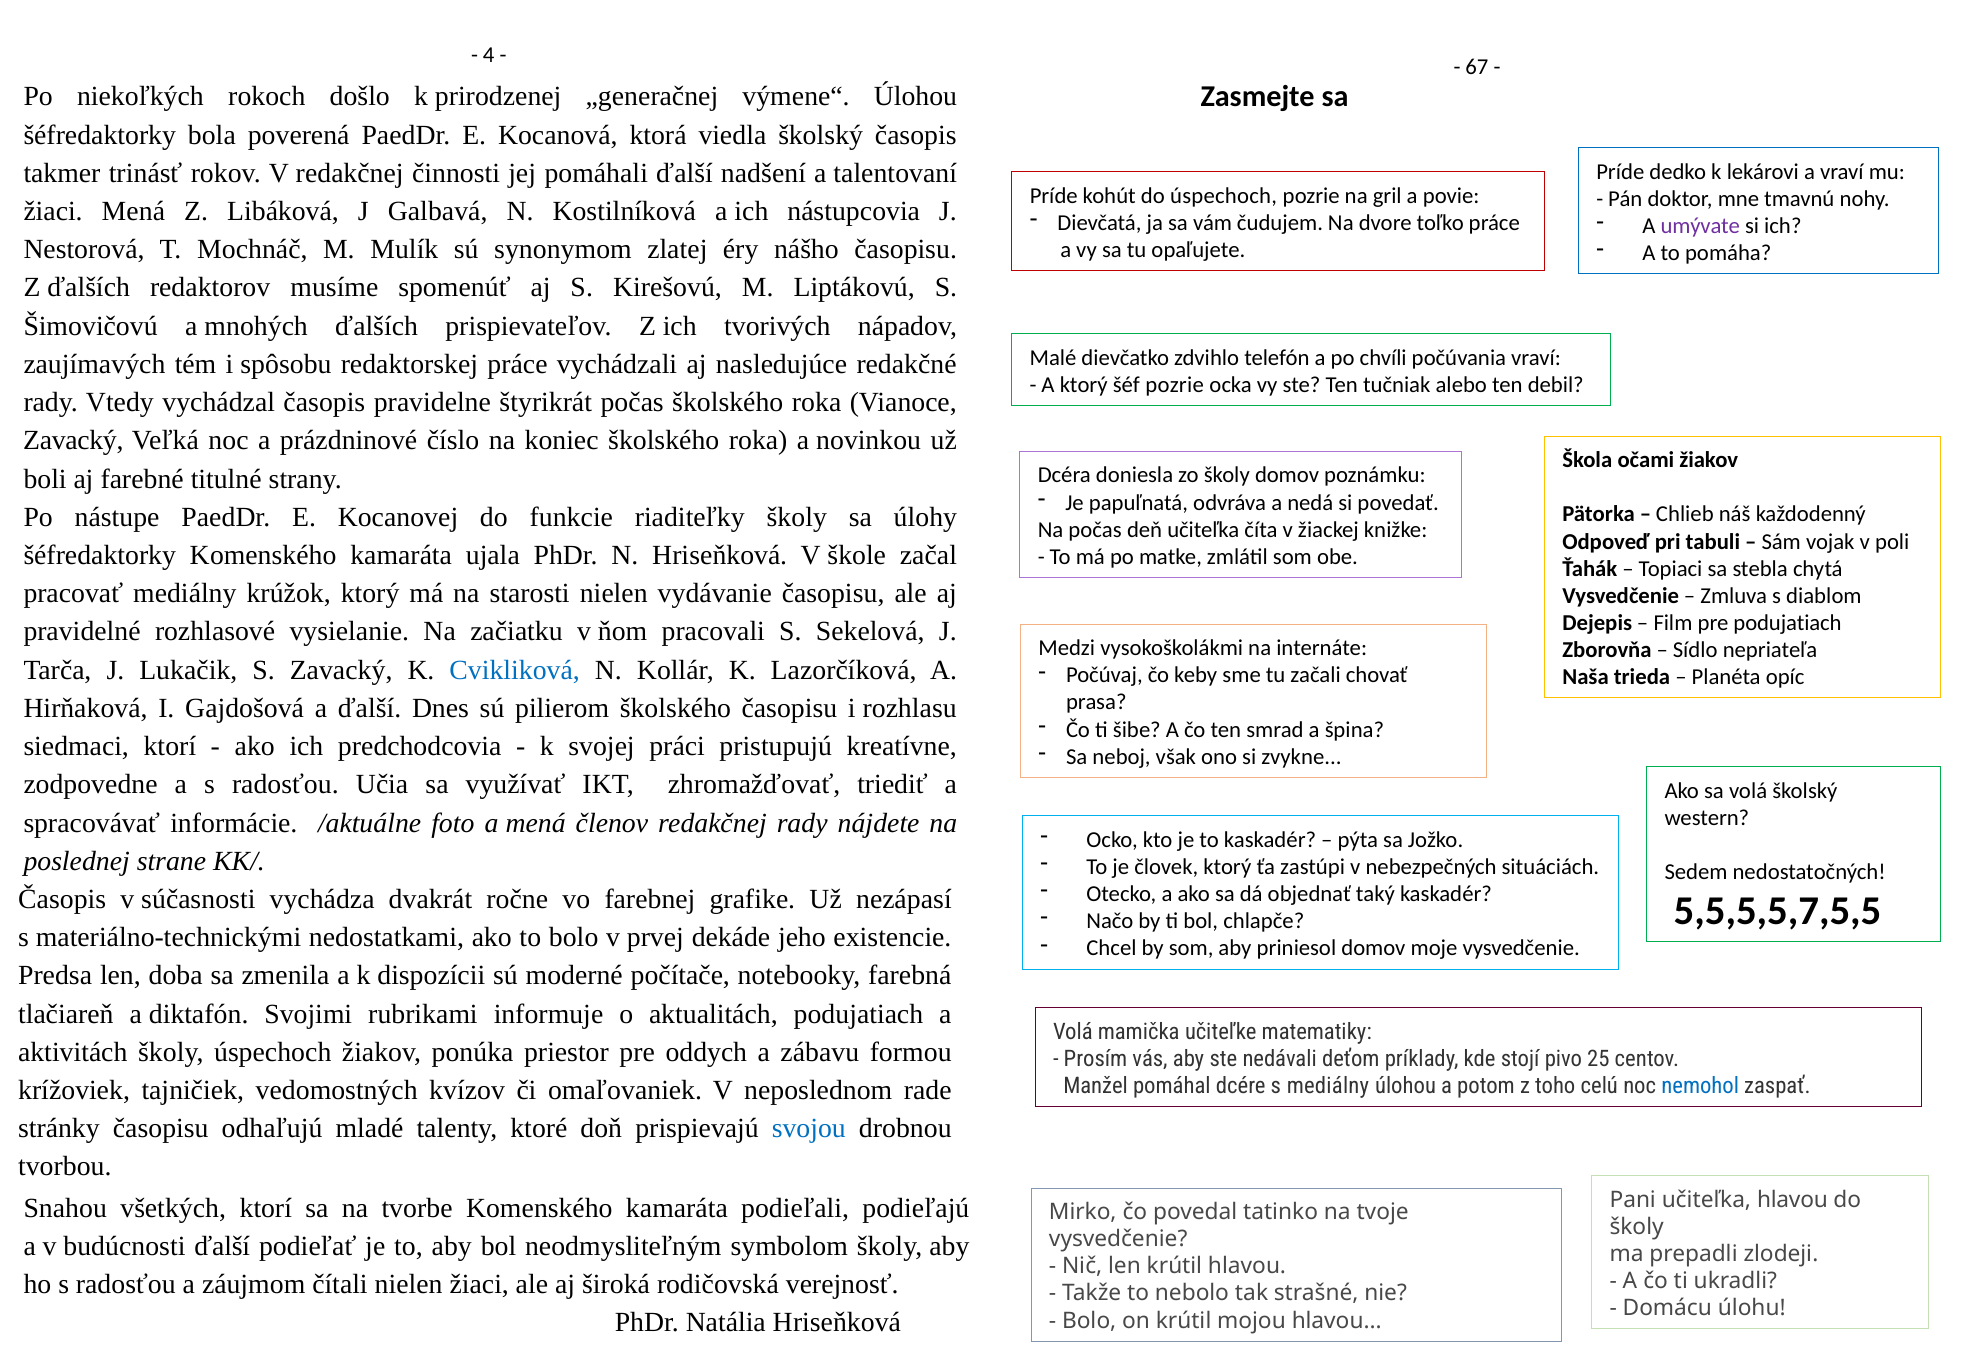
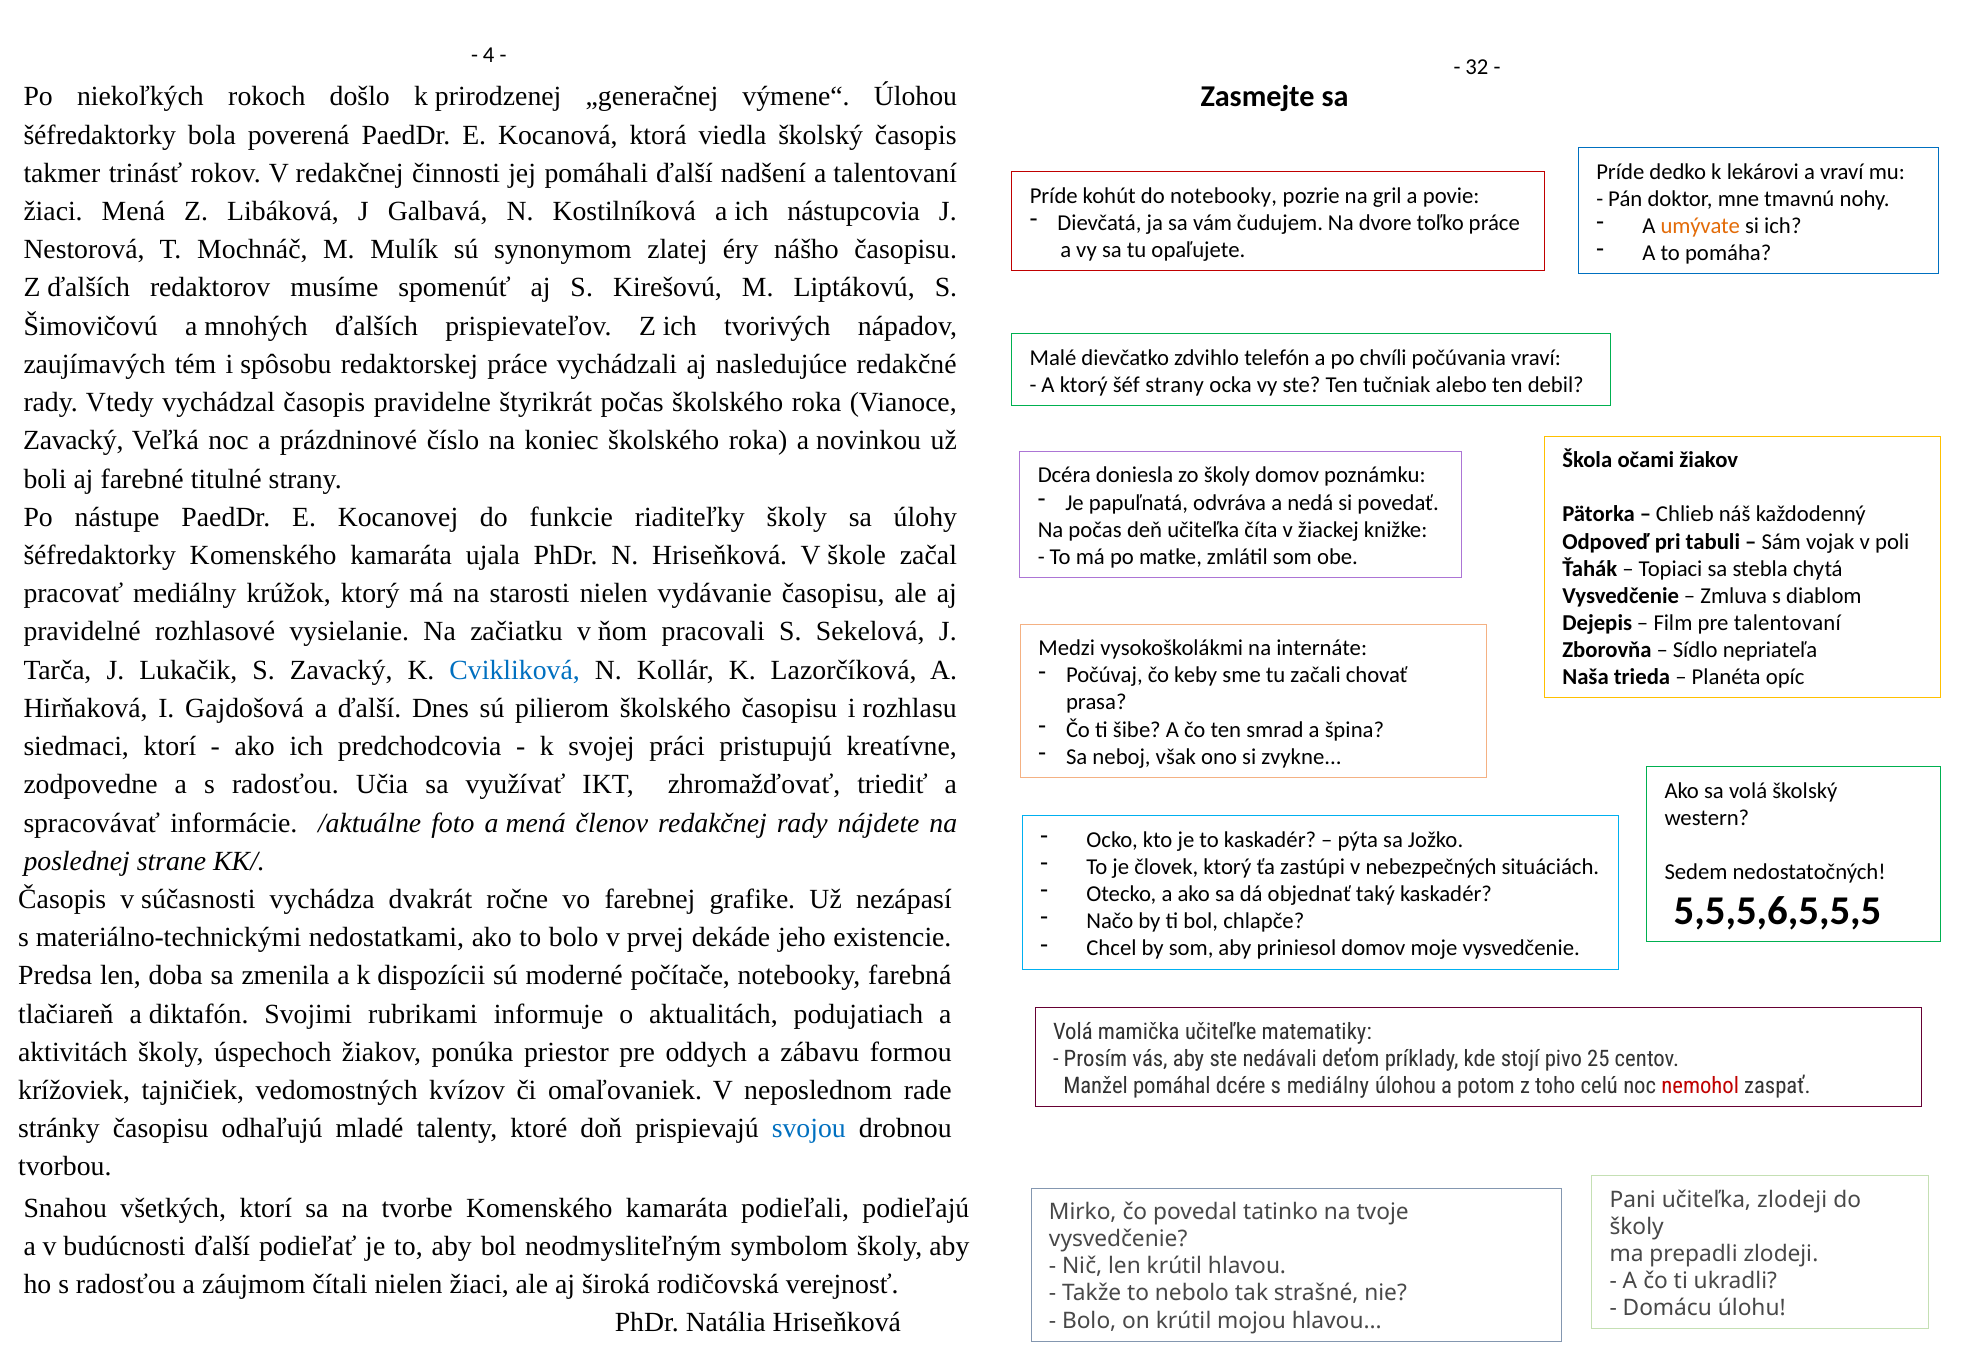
67: 67 -> 32 (1477, 67)
do úspechoch: úspechoch -> notebooky (1224, 196)
umývate colour: purple -> orange (1700, 226)
šéf pozrie: pozrie -> strany (1175, 385)
pre podujatiach: podujatiach -> talentovaní (1787, 623)
5,5,5,5,7,5,5: 5,5,5,5,7,5,5 -> 5,5,5,6,5,5,5 (1778, 911)
nemohol colour: blue -> red (1700, 1086)
učiteľka hlavou: hlavou -> zlodeji (1792, 1200)
